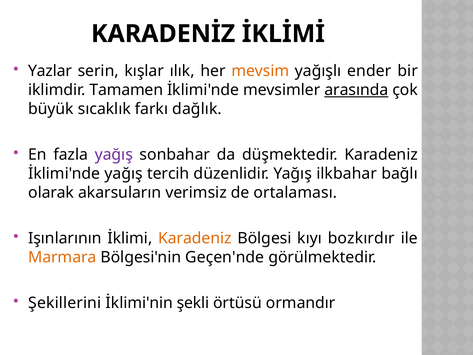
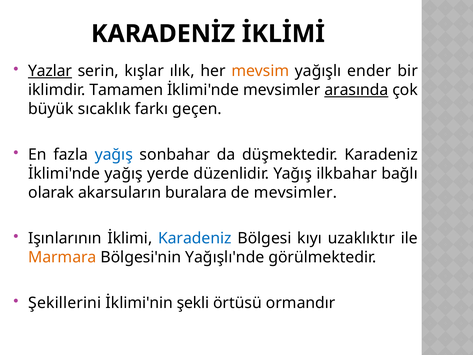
Yazlar underline: none -> present (50, 71)
dağlık: dağlık -> geçen (197, 109)
yağış colour: purple -> blue (114, 155)
tercih: tercih -> yerde (168, 174)
verimsiz: verimsiz -> buralara (196, 192)
de ortalaması: ortalaması -> mevsimler (295, 192)
Karadeniz colour: orange -> blue (195, 238)
bozkırdır: bozkırdır -> uzaklıktır (361, 238)
Geçen'nde: Geçen'nde -> Yağışlı'nde (225, 257)
